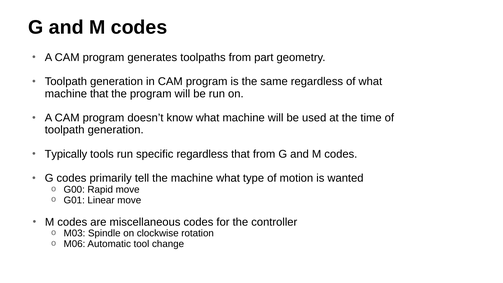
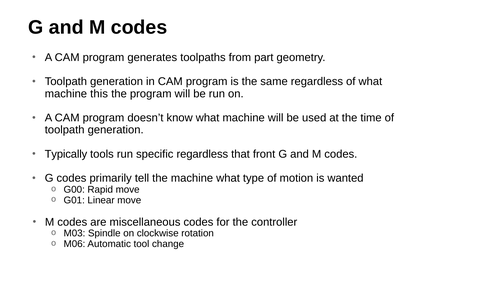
machine that: that -> this (99, 94)
that from: from -> front (264, 154)
